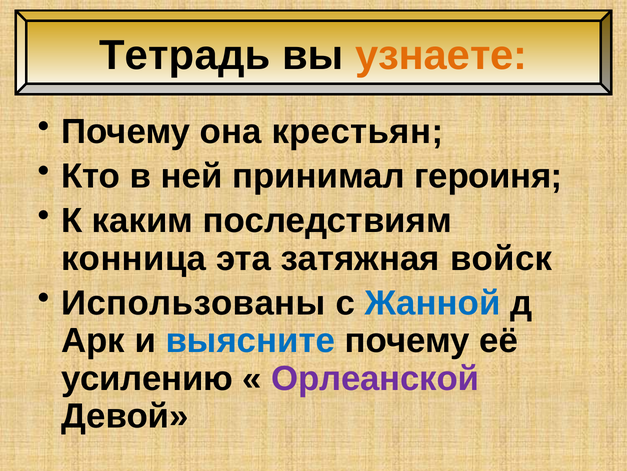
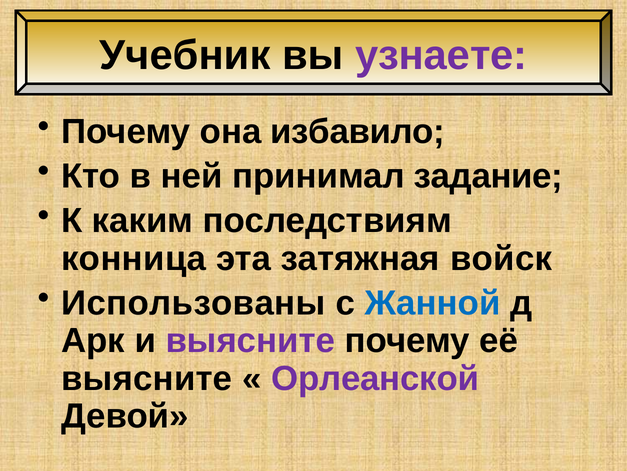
Тетрадь: Тетрадь -> Учебник (185, 55)
узнаете colour: orange -> purple (441, 55)
крестьян: крестьян -> избавило (358, 131)
героиня: героиня -> задание (488, 176)
выясните colour: blue -> purple (250, 340)
усилению: усилению -> выясните (147, 378)
